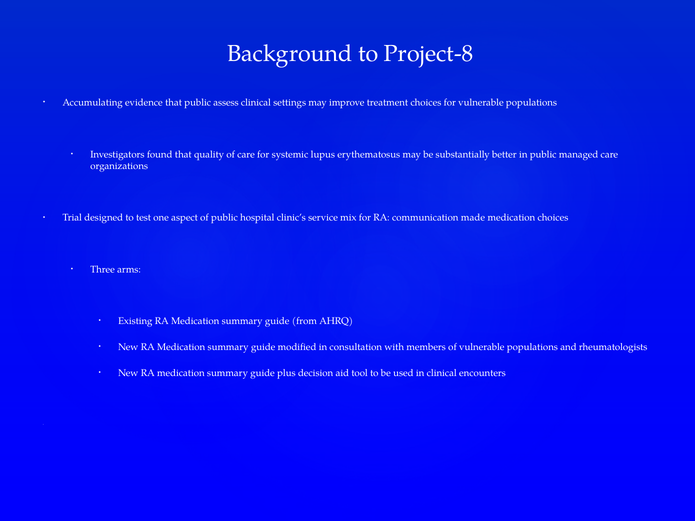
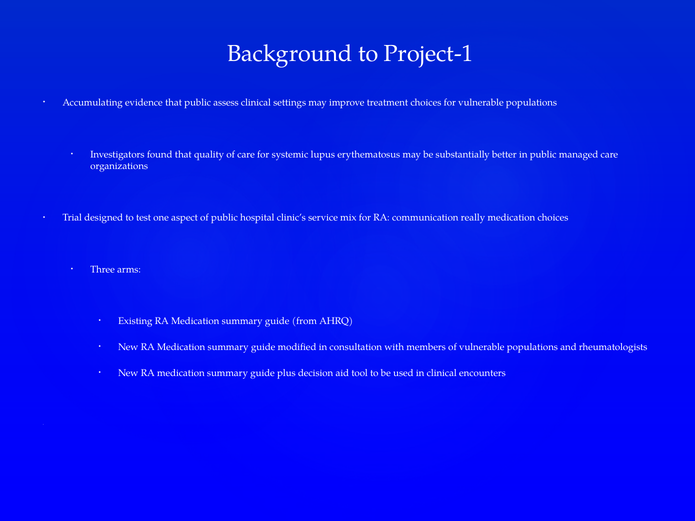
Project-8: Project-8 -> Project-1 (429, 54)
made: made -> really (473, 218)
